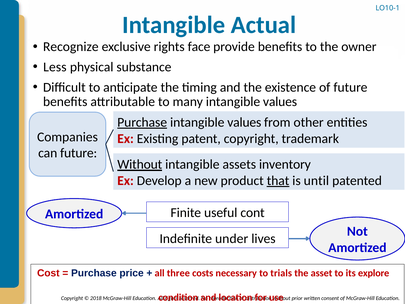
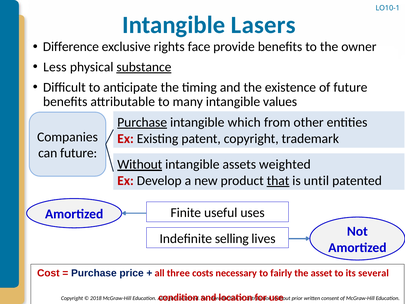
Actual: Actual -> Lasers (263, 25)
Recognize: Recognize -> Difference (71, 47)
substance underline: none -> present (144, 67)
Purchase intangible values: values -> which (244, 122)
inventory: inventory -> weighted (285, 164)
cont: cont -> uses (253, 213)
under: under -> selling (232, 238)
trials: trials -> fairly (281, 273)
explore: explore -> several (374, 273)
